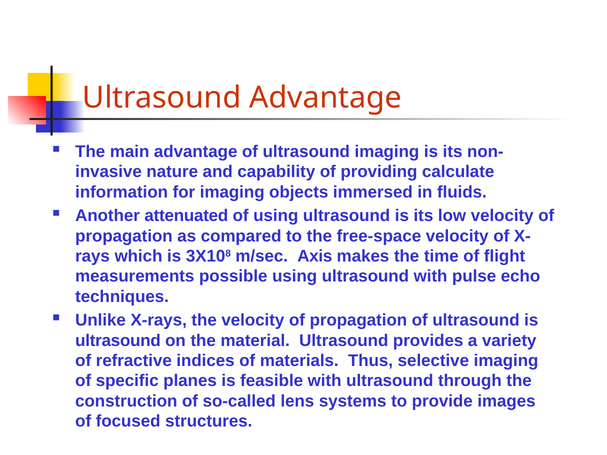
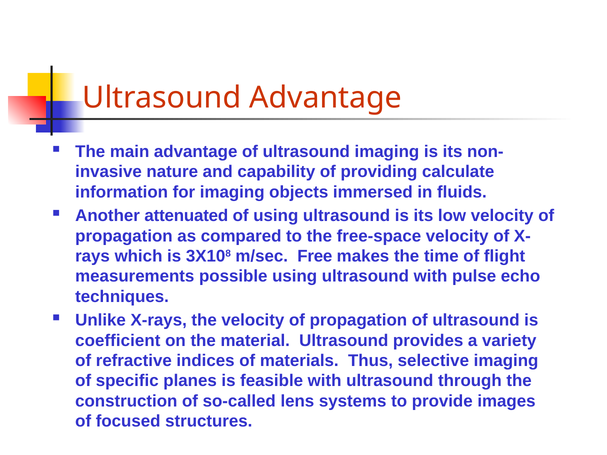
Axis: Axis -> Free (315, 256)
ultrasound: ultrasound -> coefficient (118, 341)
